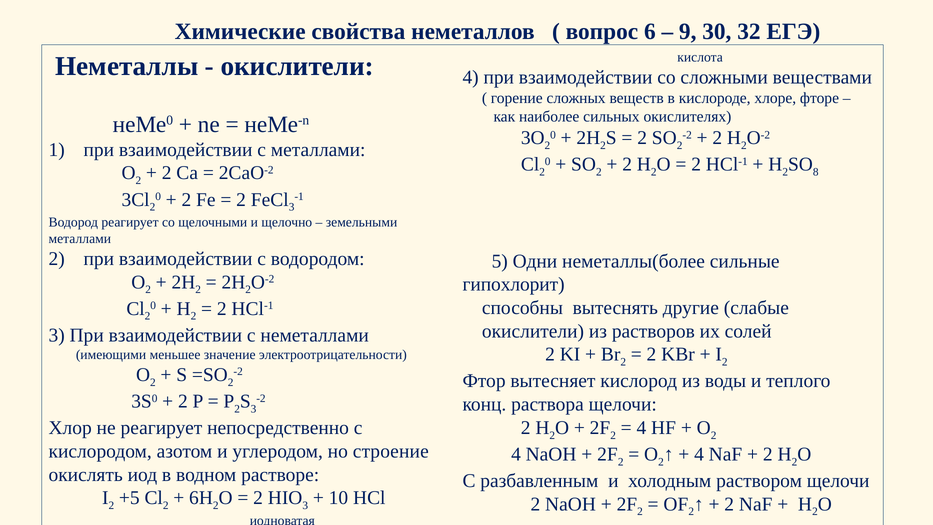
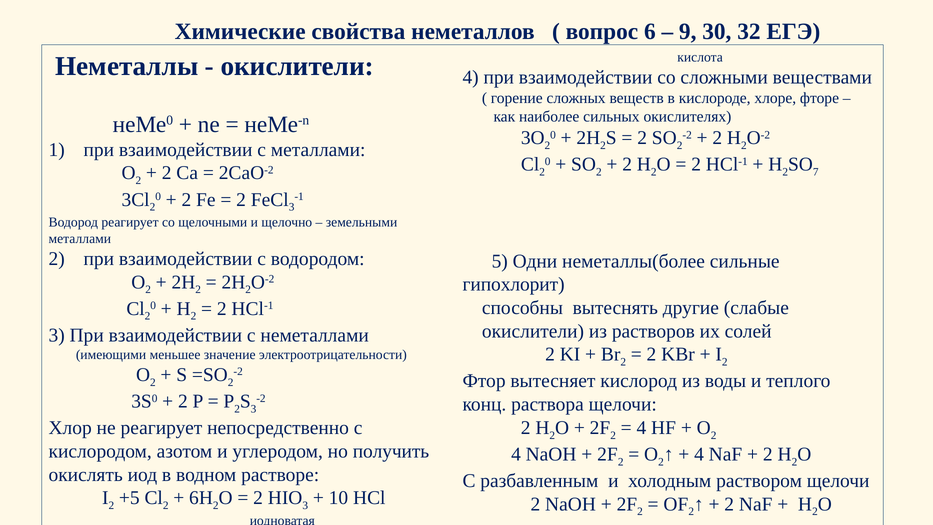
8: 8 -> 7 (816, 172)
строение: строение -> получить (391, 451)
